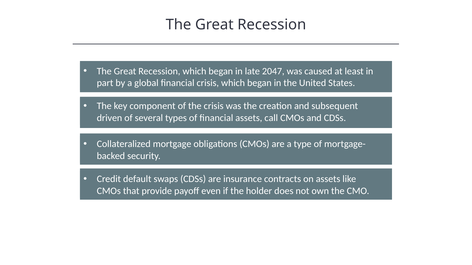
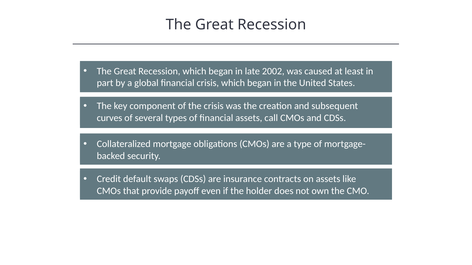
2047: 2047 -> 2002 (273, 71)
driven: driven -> curves (110, 118)
